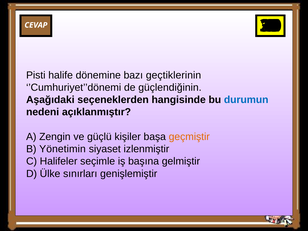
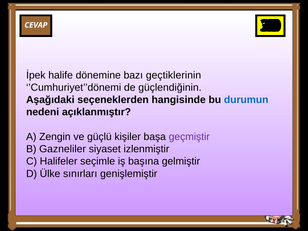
Pisti: Pisti -> İpek (36, 75)
geçmiştir colour: orange -> purple (189, 137)
Yönetimin: Yönetimin -> Gazneliler (63, 149)
